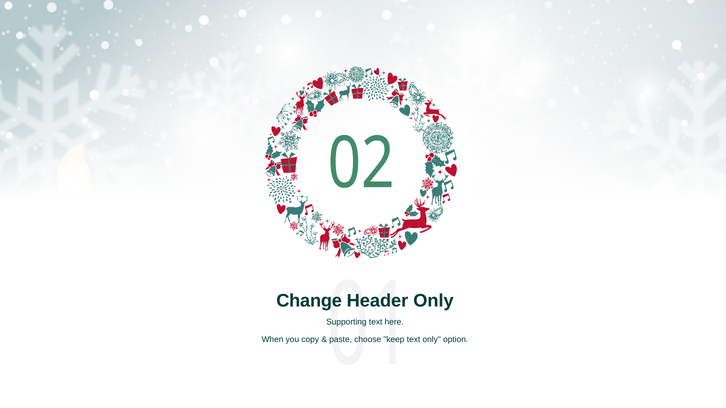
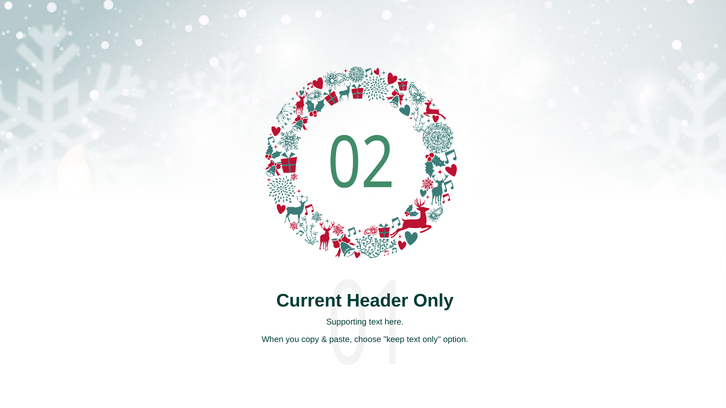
Change: Change -> Current (309, 301)
